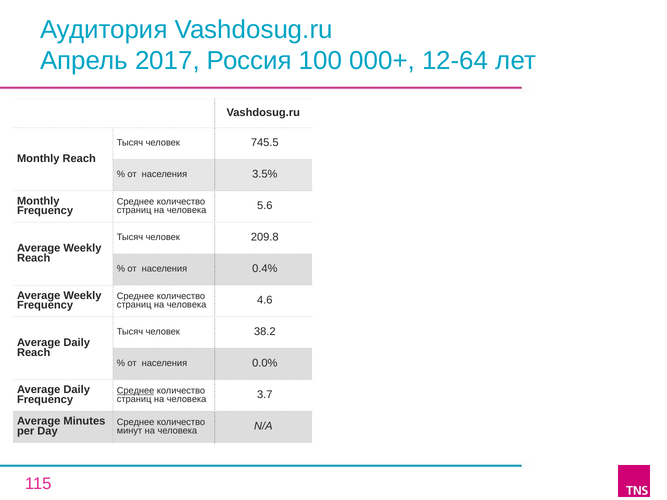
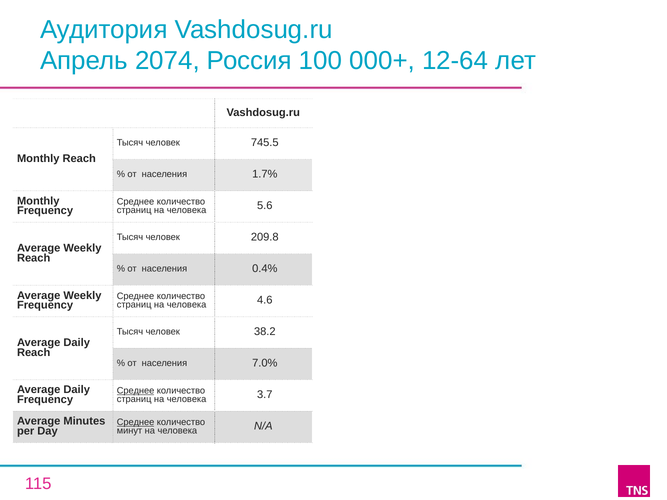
2017: 2017 -> 2074 (167, 61)
3.5%: 3.5% -> 1.7% (265, 174)
0.0%: 0.0% -> 7.0% (265, 363)
Среднее underline: none -> present (136, 422)
